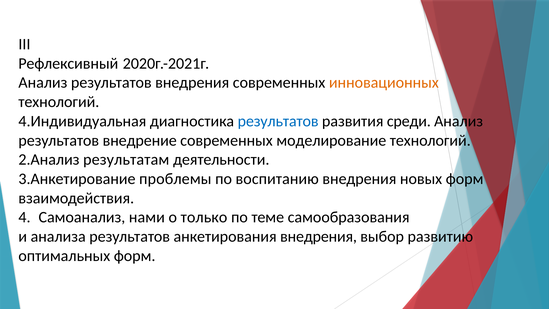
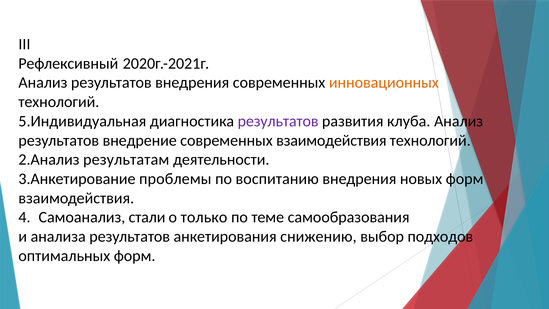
4.Индивидуальная: 4.Индивидуальная -> 5.Индивидуальная (82, 121)
результатов colour: blue -> purple (278, 121)
среди: среди -> клуба (409, 121)
современных моделирование: моделирование -> взаимодействия (331, 140)
нами: нами -> стали (147, 217)
анкетирования внедрения: внедрения -> снижению (318, 236)
развитию: развитию -> подходов (440, 236)
